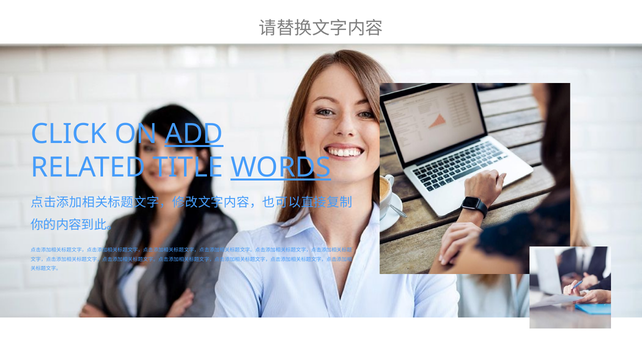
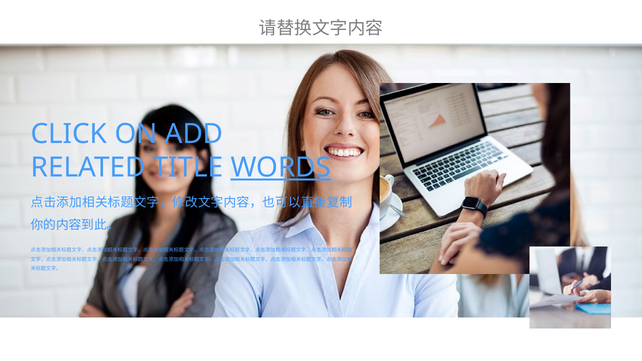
ADD underline: present -> none (194, 134)
